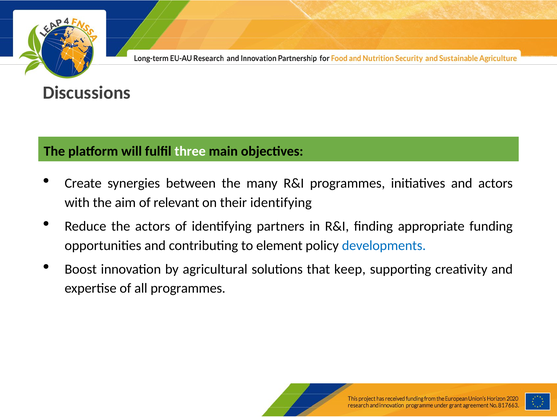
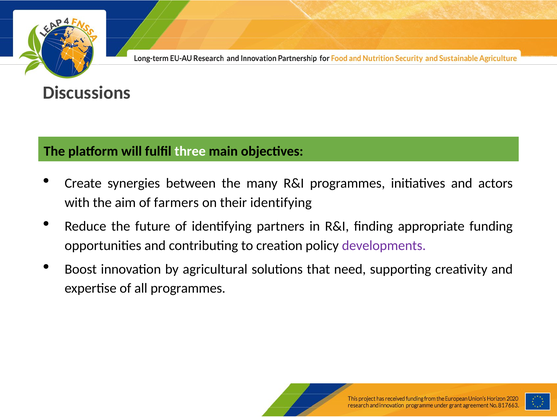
relevant: relevant -> farmers (176, 203)
the actors: actors -> future (153, 227)
element: element -> creation (279, 246)
developments colour: blue -> purple (384, 246)
keep: keep -> need (350, 270)
